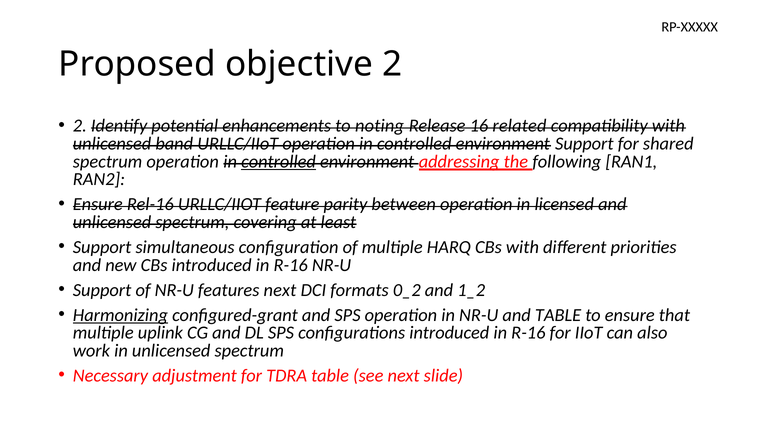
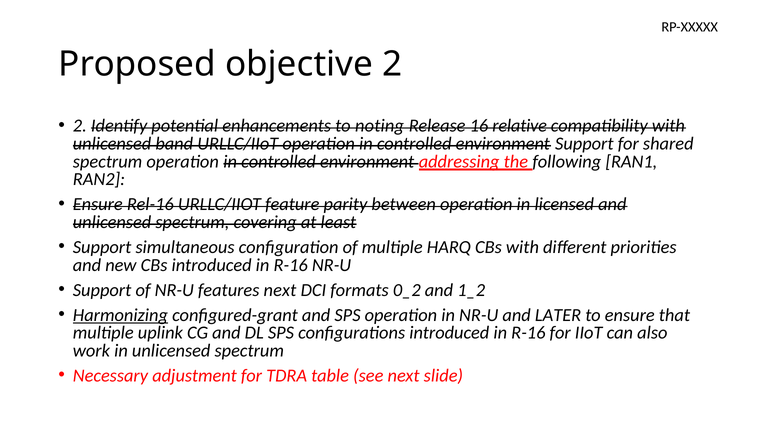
related: related -> relative (520, 126)
controlled underline: present -> none (279, 162)
and TABLE: TABLE -> LATER (558, 315)
